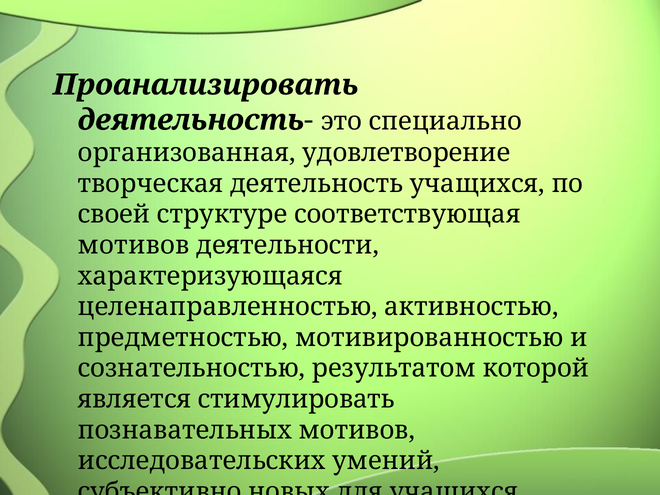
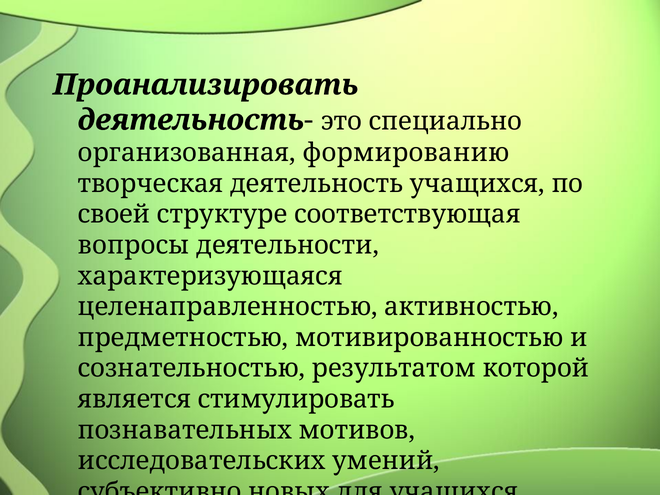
удовлетворение: удовлетворение -> формированию (406, 153)
мотивов: мотивов -> вопросы (134, 245)
